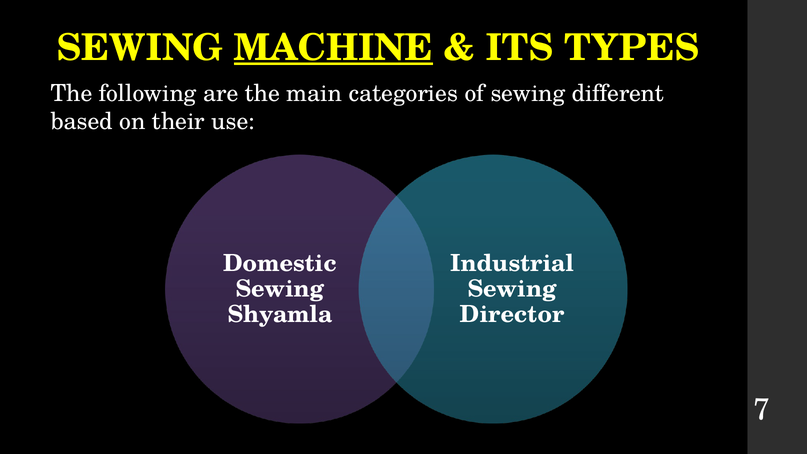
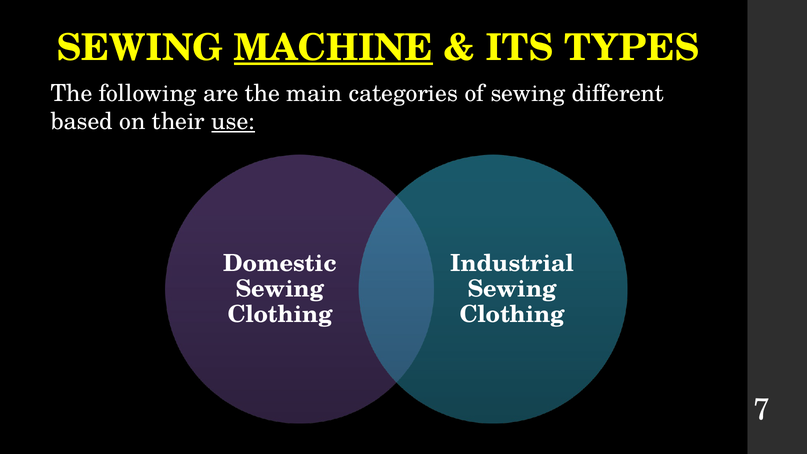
use underline: none -> present (233, 122)
Shyamla: Shyamla -> Clothing (280, 314)
Director: Director -> Clothing (512, 314)
